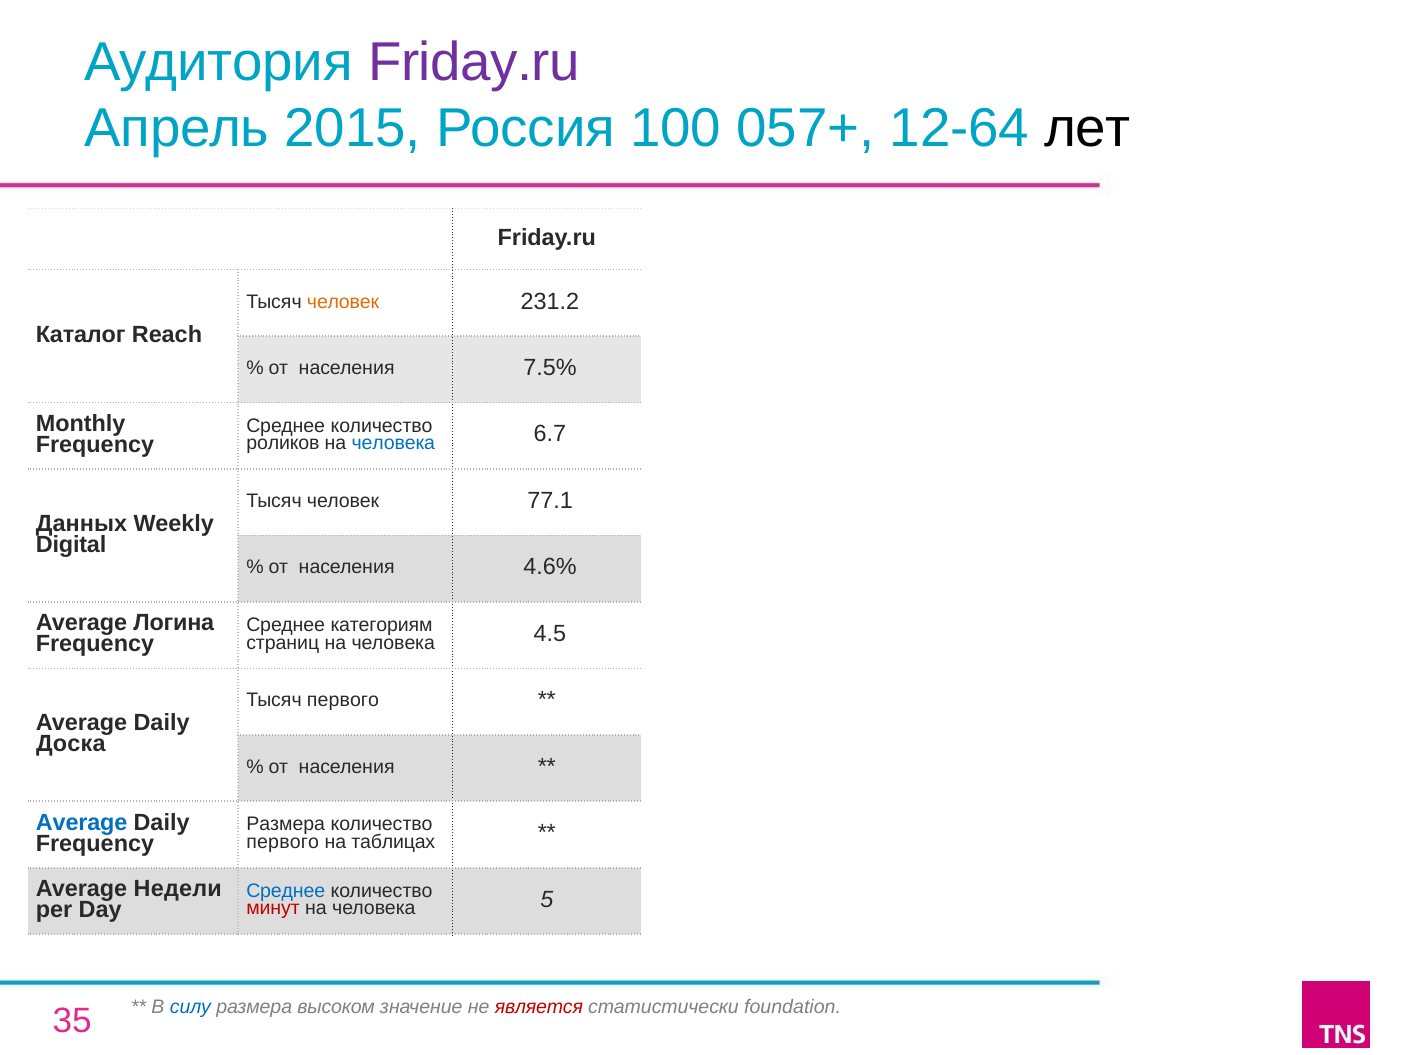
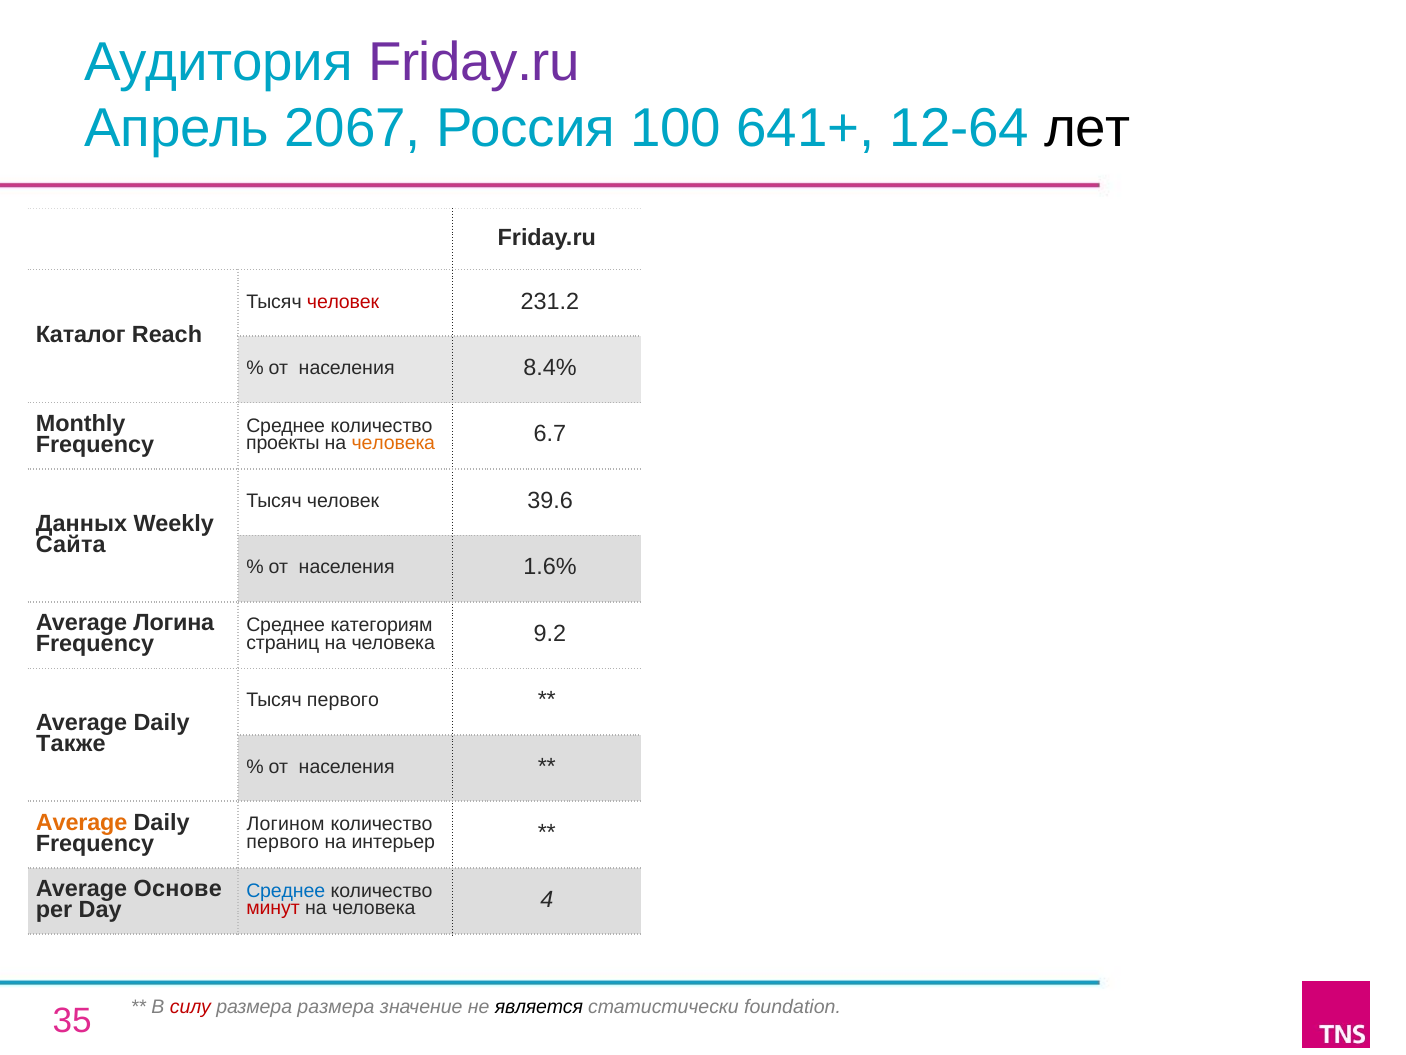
2015: 2015 -> 2067 (353, 128)
057+: 057+ -> 641+ (806, 128)
человек colour: orange -> red (343, 301)
7.5%: 7.5% -> 8.4% (550, 368)
роликов: роликов -> проекты (283, 443)
человека colour: blue -> orange (393, 443)
77.1: 77.1 -> 39.6 (550, 500)
Digital: Digital -> Сайта (71, 544)
4.6%: 4.6% -> 1.6% (550, 567)
4.5: 4.5 -> 9.2 (550, 633)
Доска: Доска -> Также (71, 743)
Average colour: blue -> orange (82, 822)
Размера: Размера -> Логином (286, 824)
таблицах: таблицах -> интерьер (393, 842)
Недели: Недели -> Основе (178, 889)
5: 5 -> 4 (547, 899)
силу colour: blue -> red (190, 1006)
размера высоком: высоком -> размера (336, 1006)
является colour: red -> black (539, 1006)
